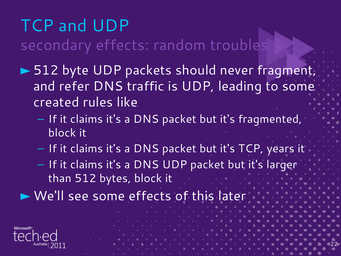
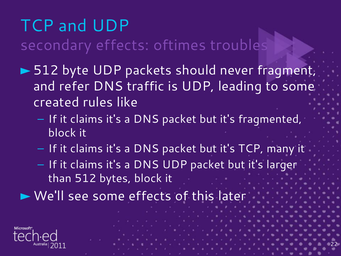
random: random -> oftimes (180, 45)
years: years -> many (281, 149)
